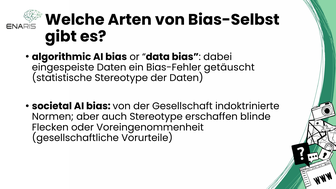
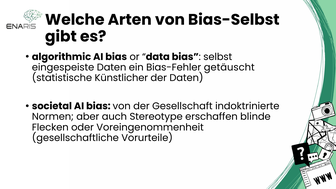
dabei: dabei -> selbst (218, 57)
statistische Stereotype: Stereotype -> Künstlicher (121, 78)
